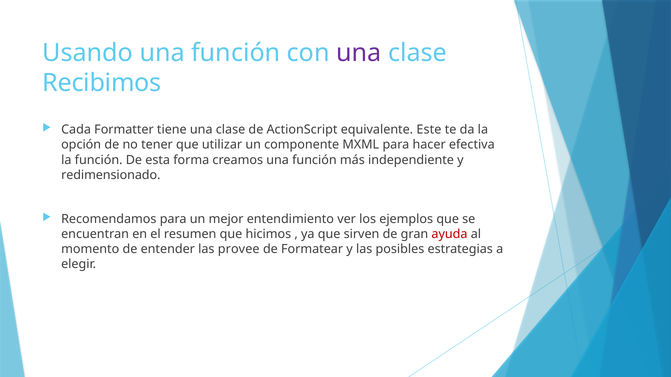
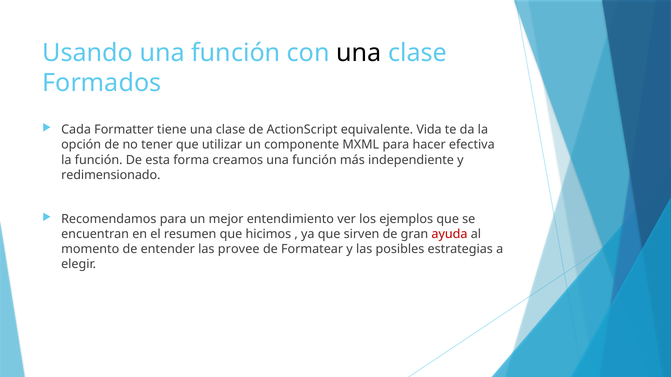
una colour: purple -> black (359, 53)
Recibimos: Recibimos -> Formados (102, 83)
Este: Este -> Vida (429, 130)
